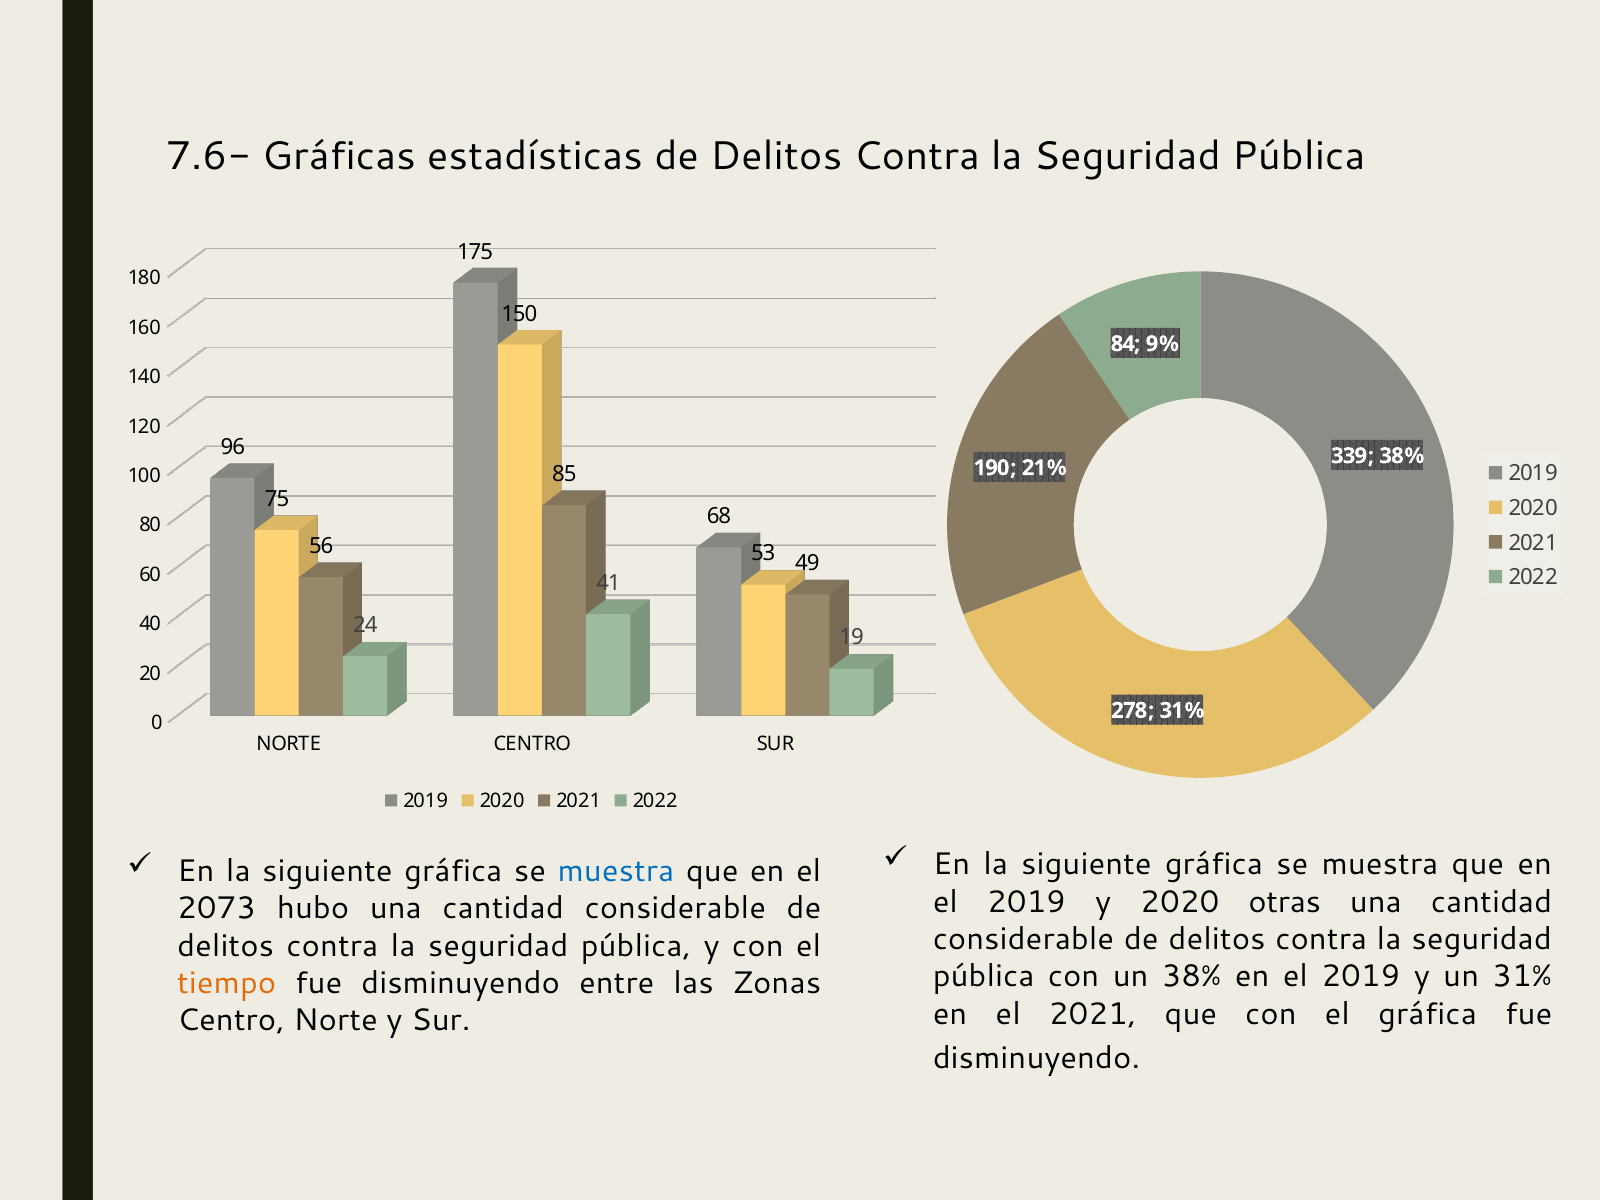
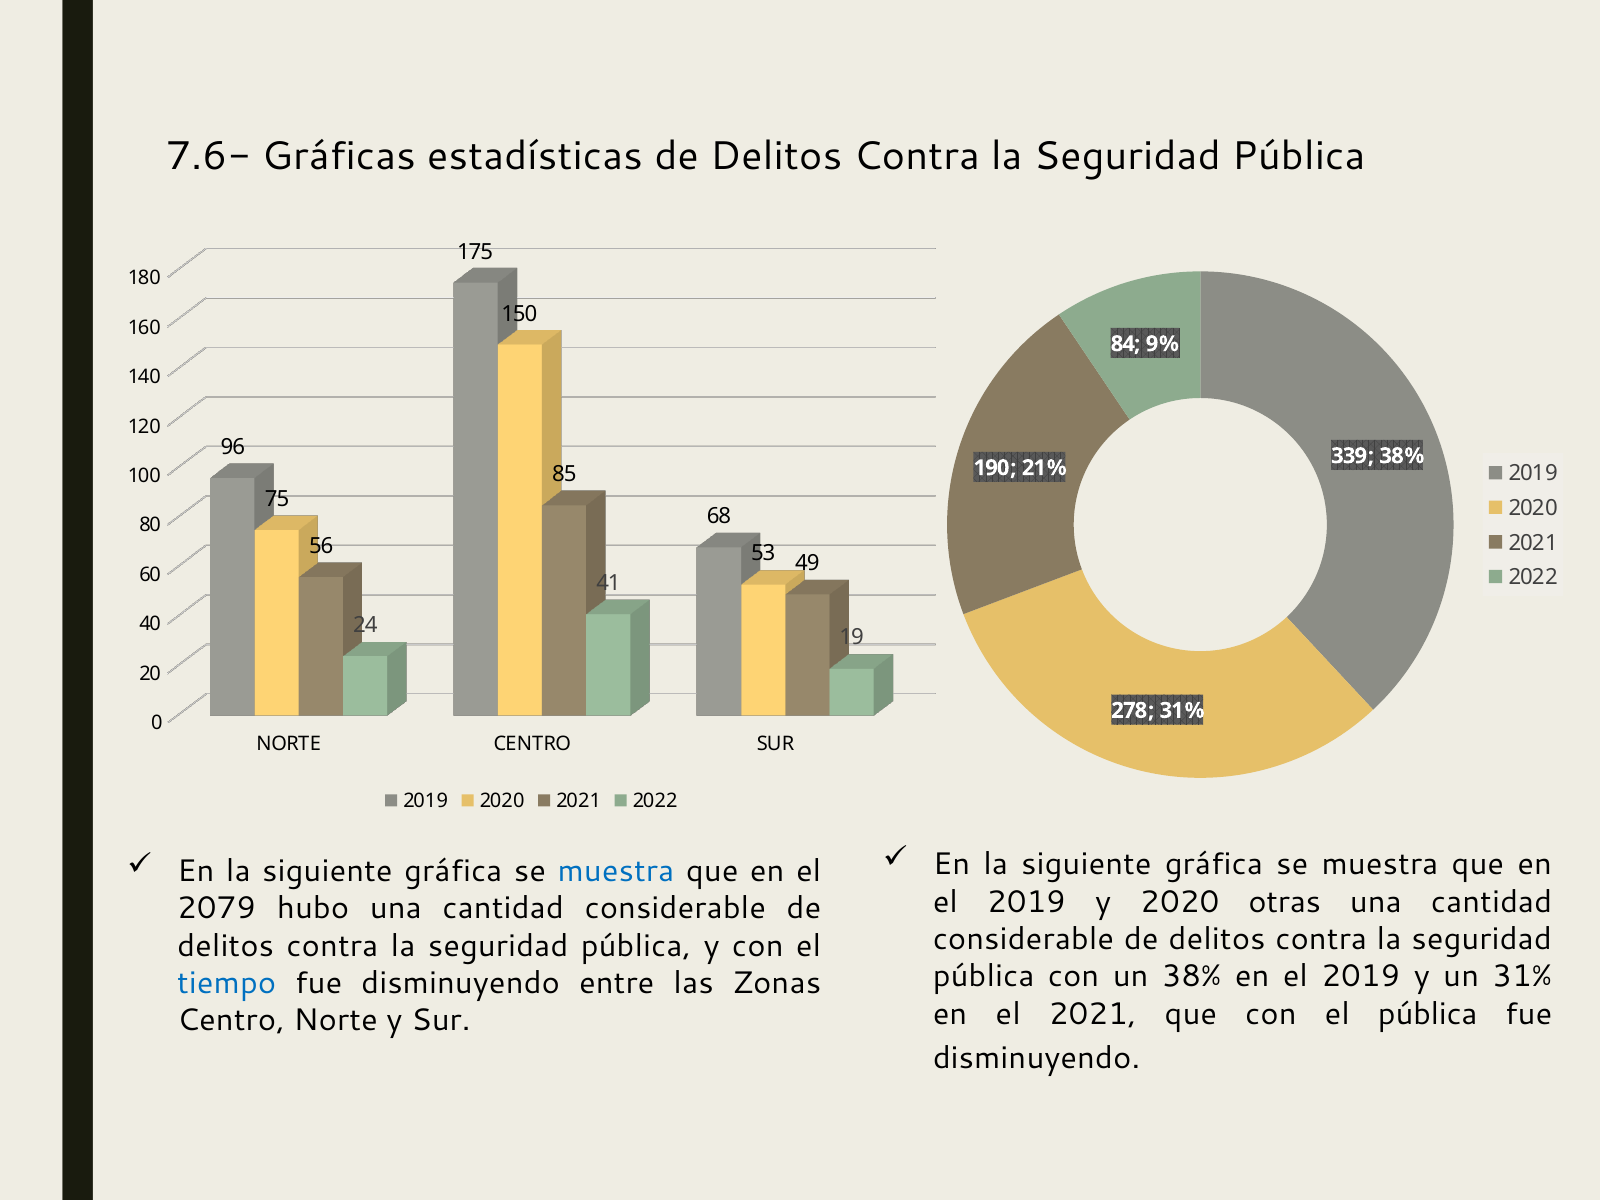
2073: 2073 -> 2079 (217, 909)
tiempo colour: orange -> blue (227, 983)
el gráfica: gráfica -> pública (1428, 1014)
